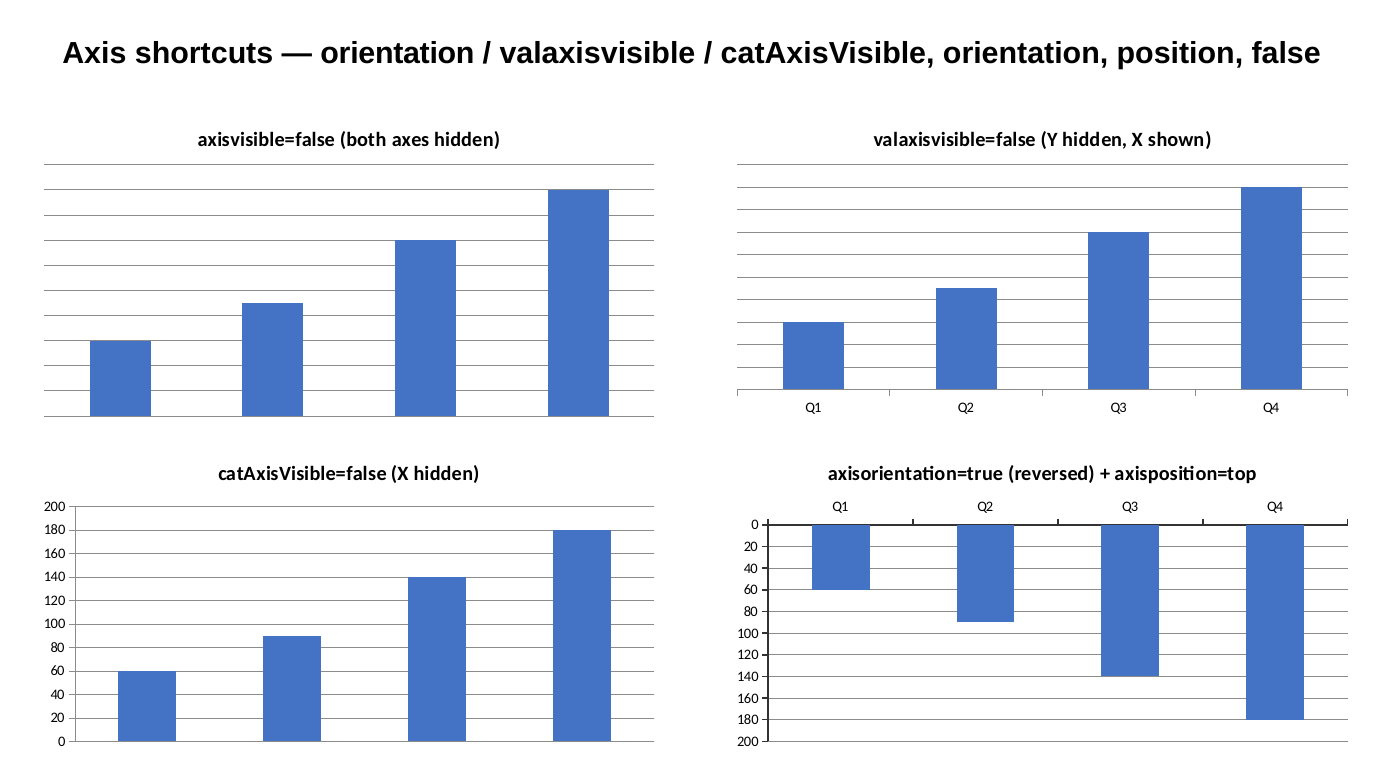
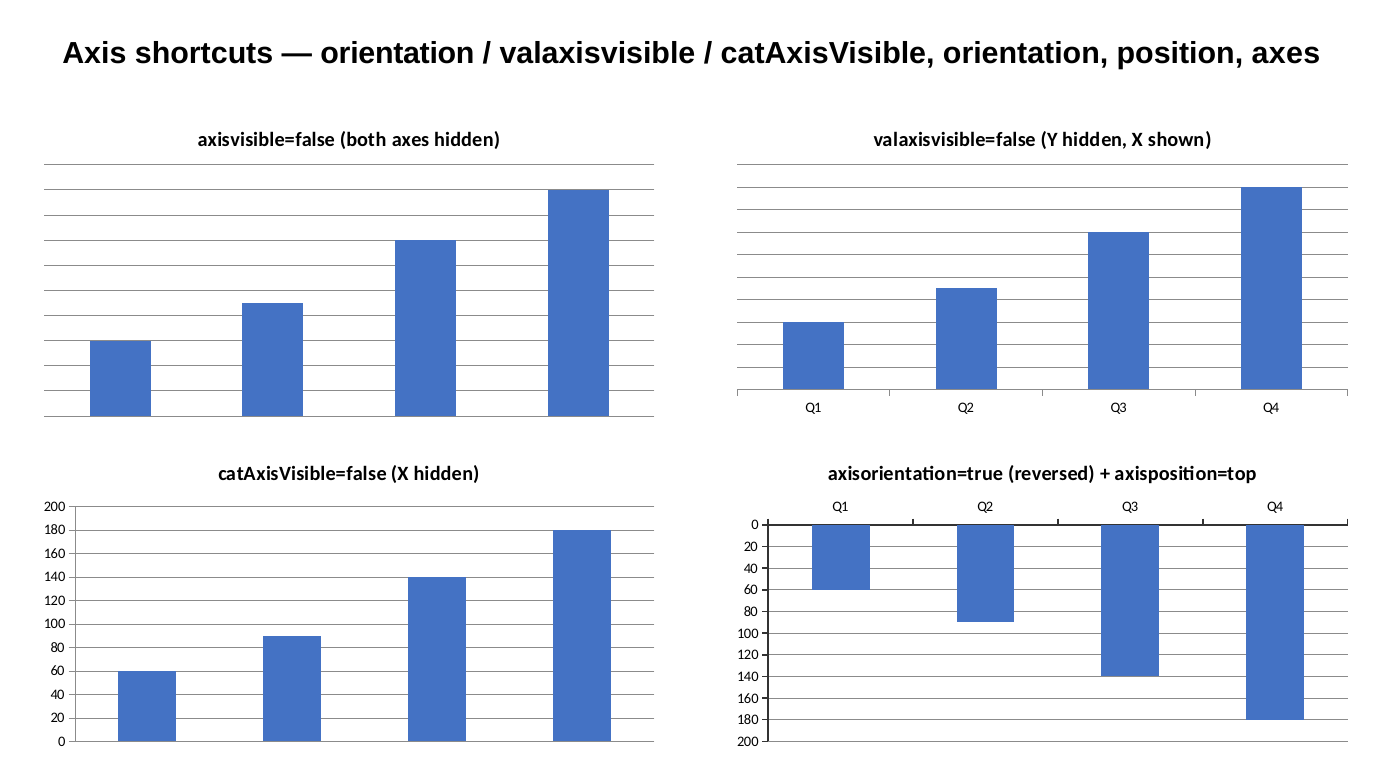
position false: false -> axes (1286, 54)
